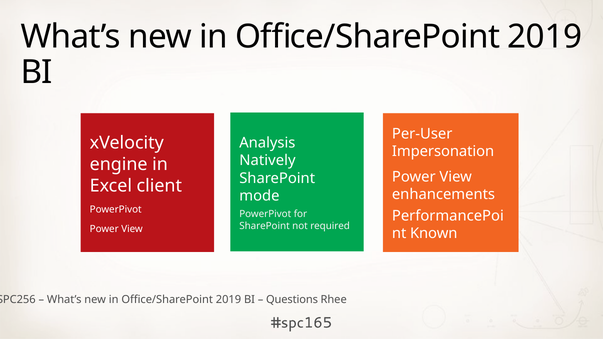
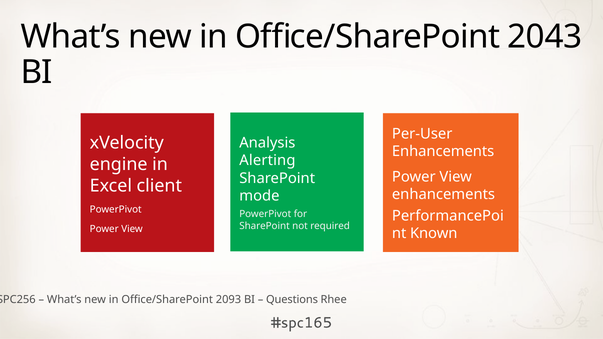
2019: 2019 -> 2043 (545, 37)
Impersonation: Impersonation -> Enhancements (443, 151)
Natively: Natively -> Alerting (267, 160)
2019: 2019 -> 2093 (228, 300)
